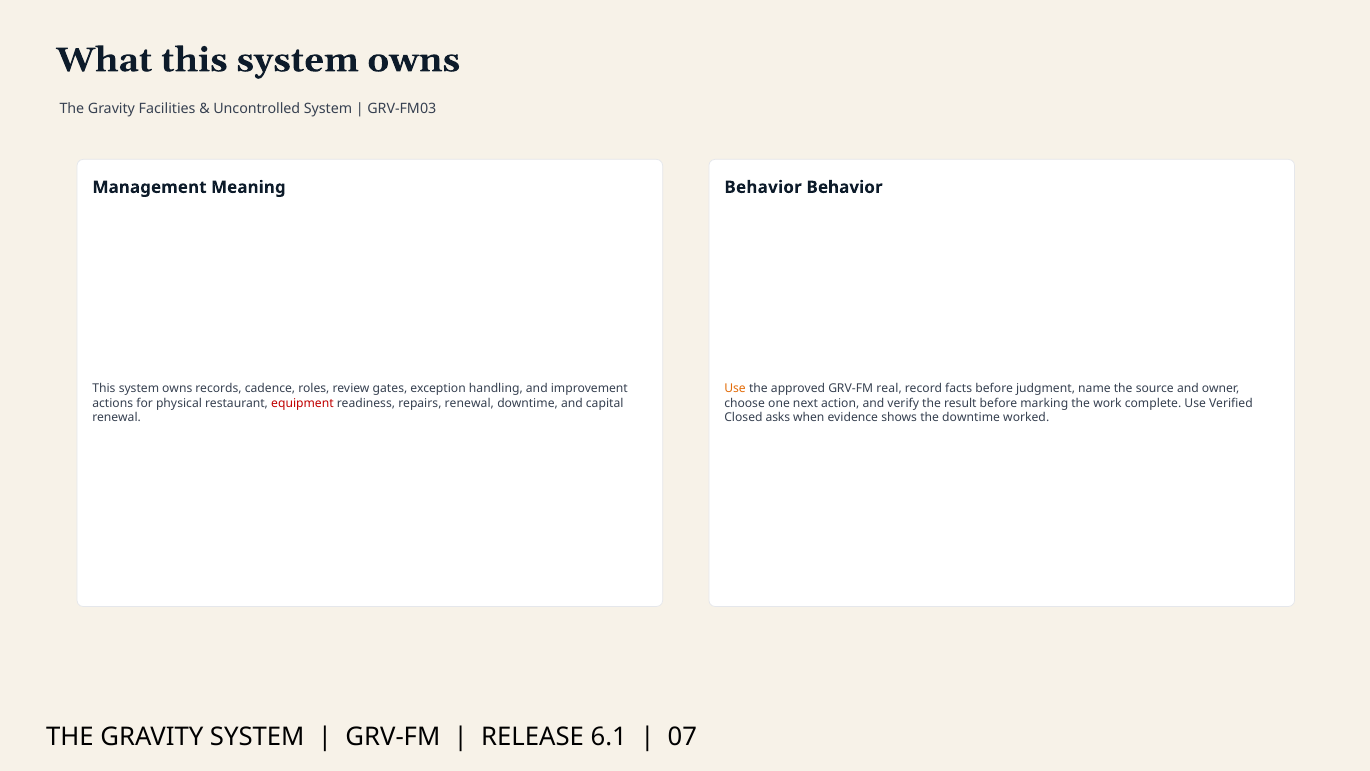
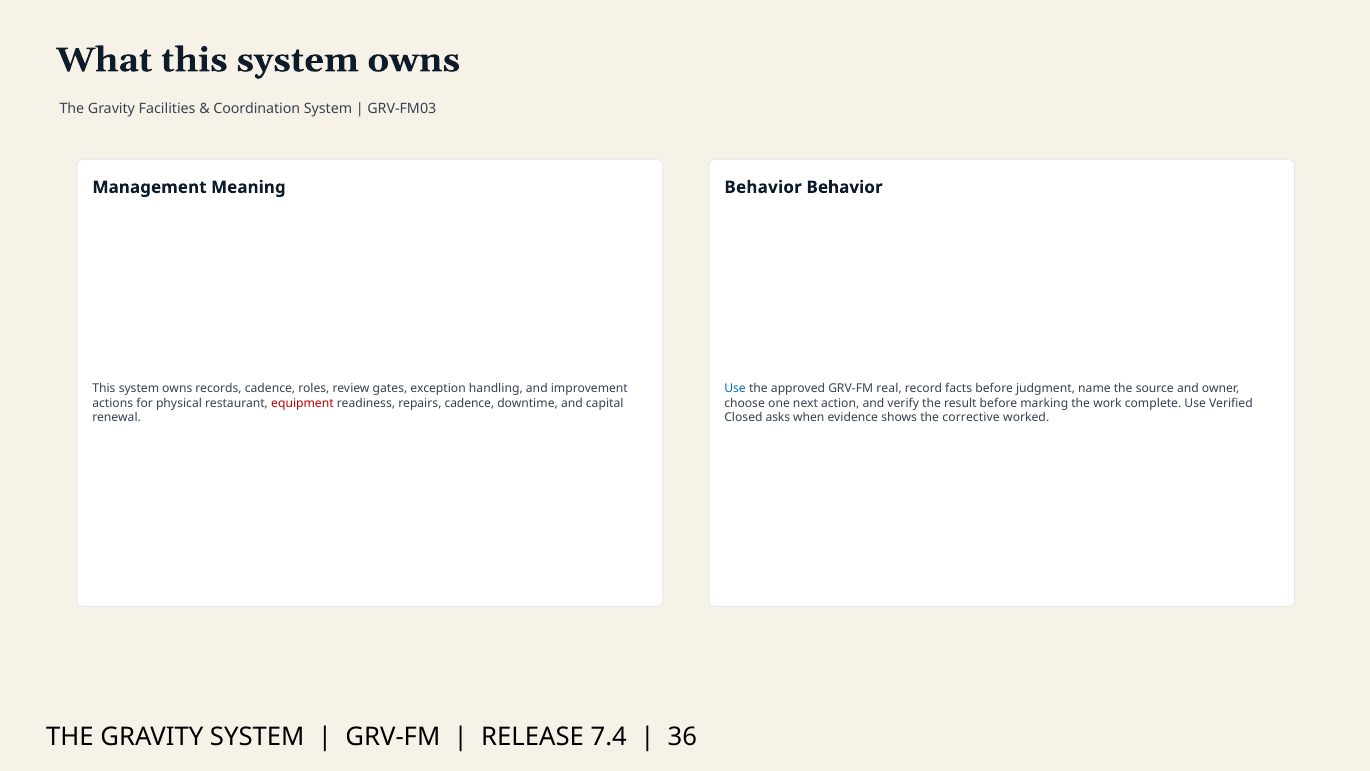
Uncontrolled: Uncontrolled -> Coordination (257, 109)
Use colour: orange -> blue (735, 388)
repairs renewal: renewal -> cadence (469, 403)
the downtime: downtime -> corrective (971, 418)
6.1: 6.1 -> 7.4 (609, 736)
07: 07 -> 36 (682, 736)
